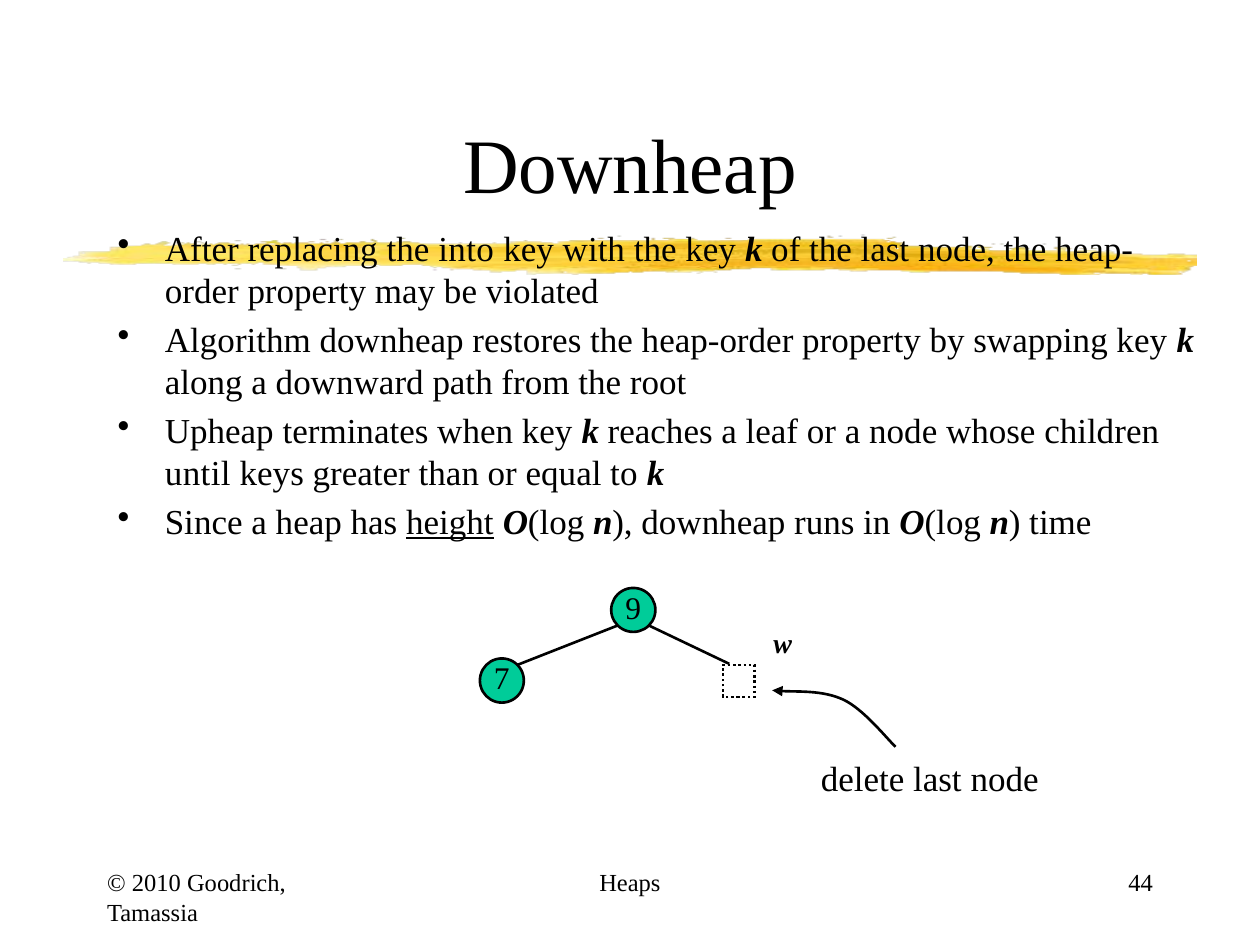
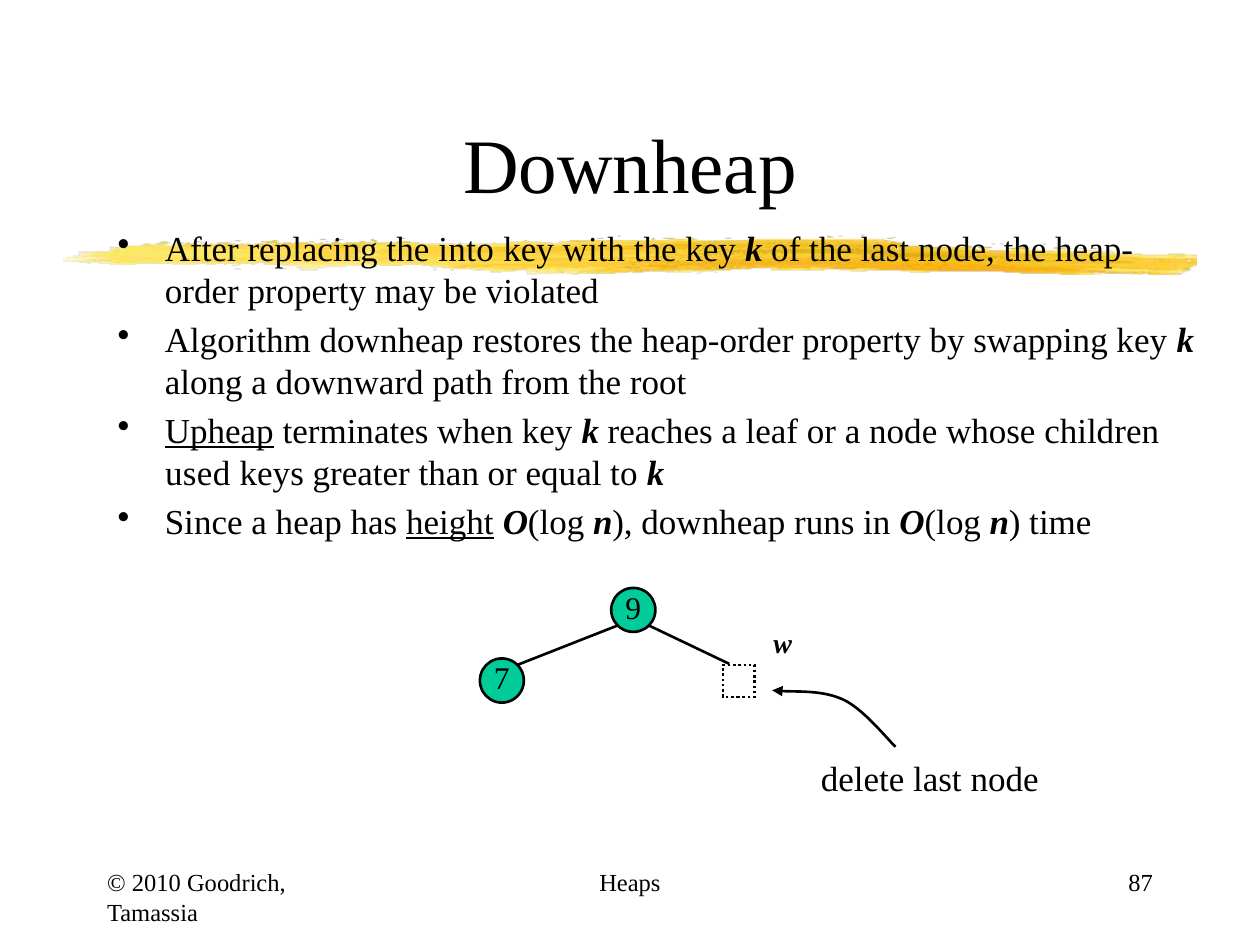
Upheap underline: none -> present (219, 432)
until: until -> used (198, 474)
44: 44 -> 87 (1141, 884)
